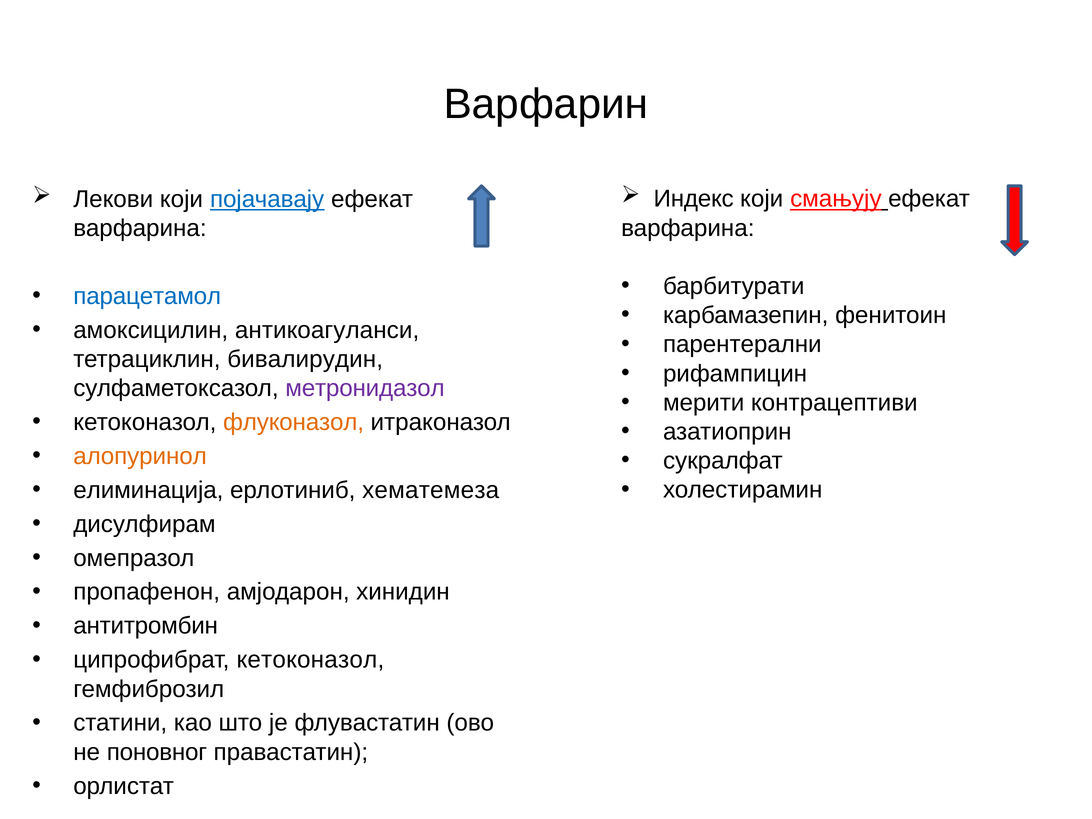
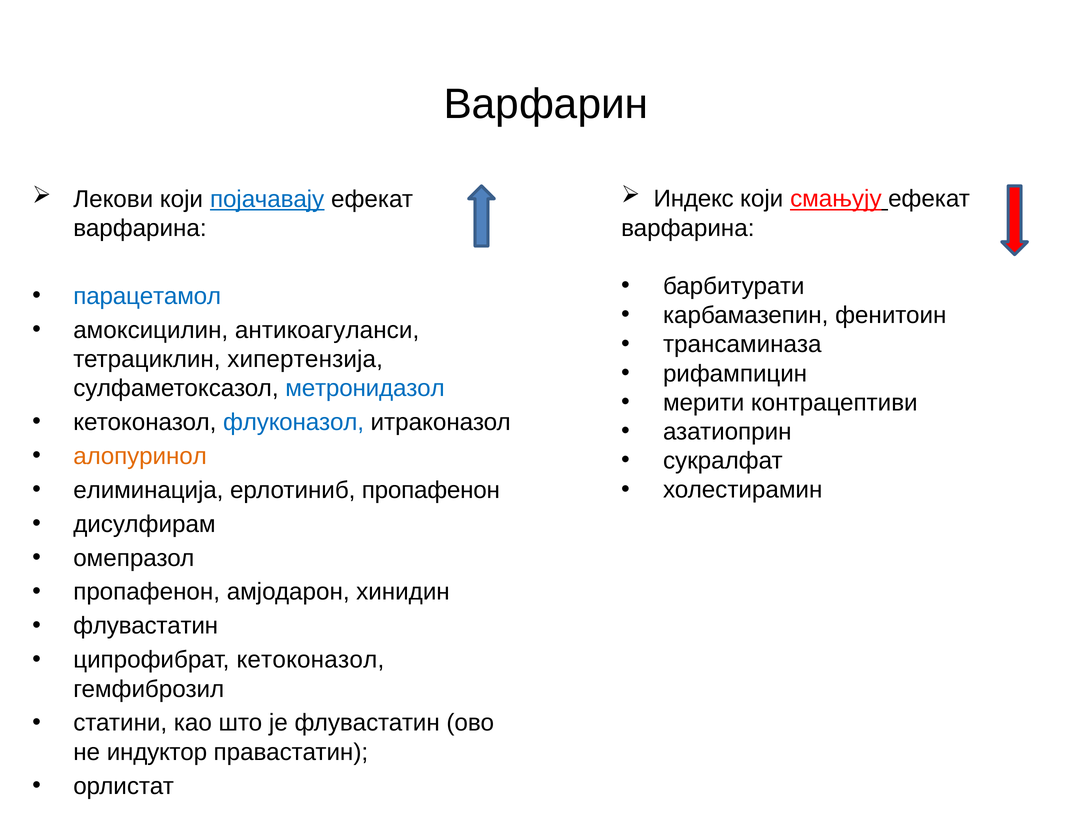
парентерални: парентерални -> трансаминаза (742, 344)
бивалирудин: бивалирудин -> хипертензија (305, 359)
метронидазол colour: purple -> blue (365, 388)
флуконазол colour: orange -> blue (294, 422)
ерлотиниб хематемеза: хематемеза -> пропафенон (431, 490)
антитромбин: антитромбин -> флувастатин (146, 626)
поновног: поновног -> индуктор (157, 752)
